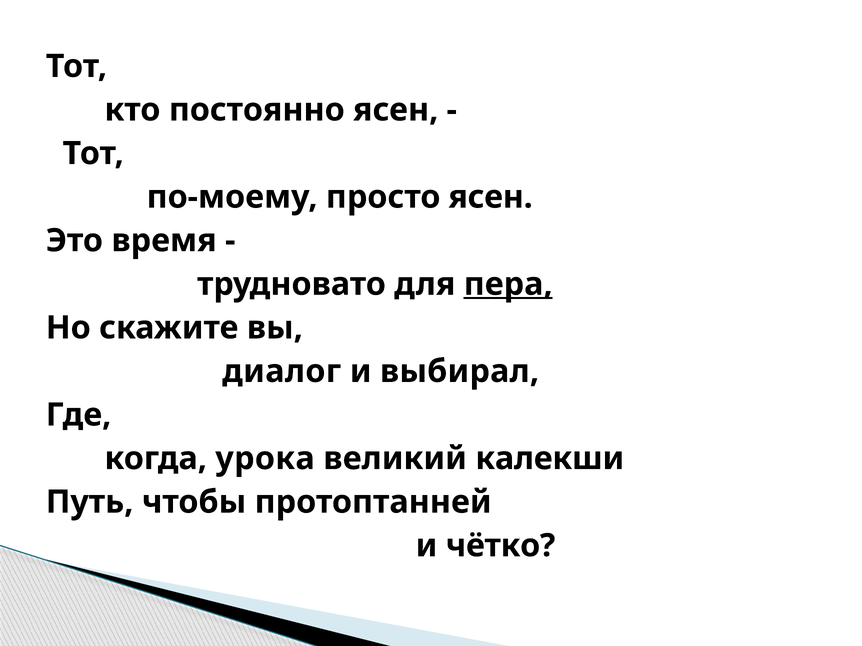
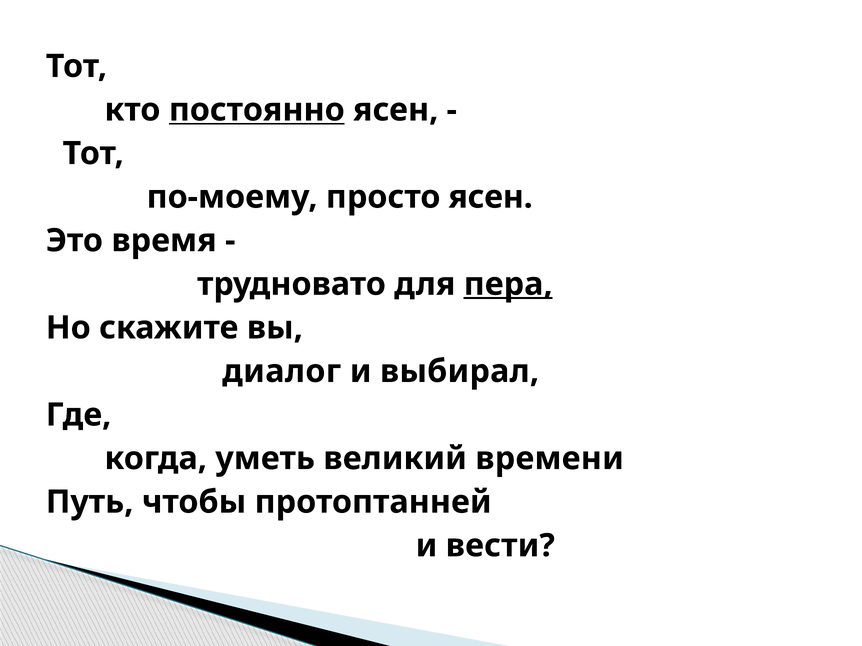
постоянно underline: none -> present (257, 110)
урока: урока -> уметь (265, 459)
калекши: калекши -> времени (550, 459)
чётко: чётко -> вести (500, 546)
